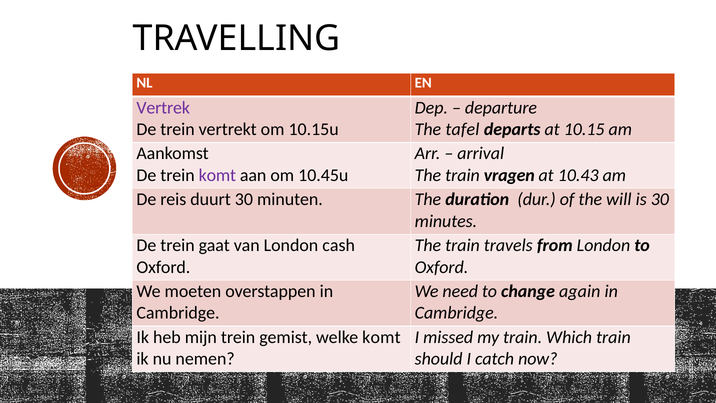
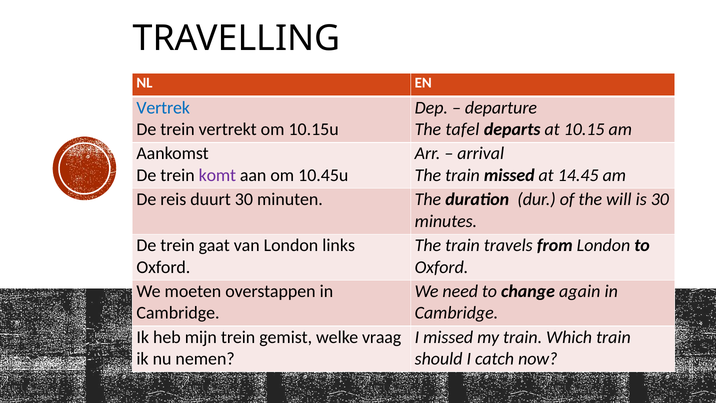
Vertrek colour: purple -> blue (163, 108)
train vragen: vragen -> missed (509, 175)
10.43: 10.43 -> 14.45 (578, 175)
cash: cash -> links (339, 245)
welke komt: komt -> vraag (382, 337)
